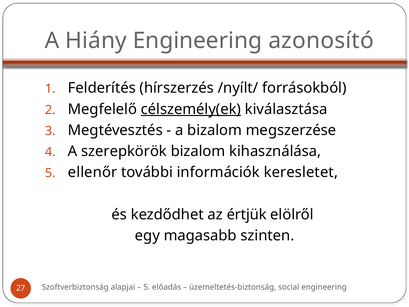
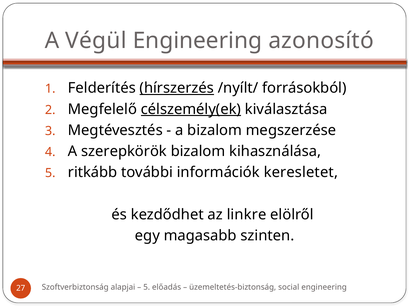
Hiány: Hiány -> Végül (96, 41)
hírszerzés underline: none -> present (177, 88)
ellenőr: ellenőr -> ritkább (93, 172)
értjük: értjük -> linkre (247, 214)
